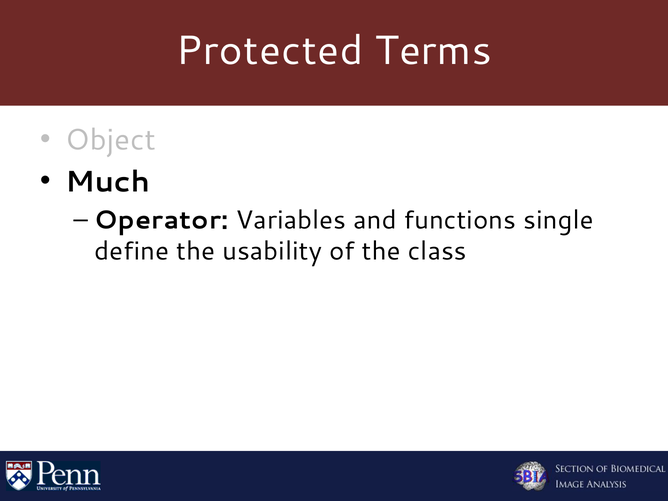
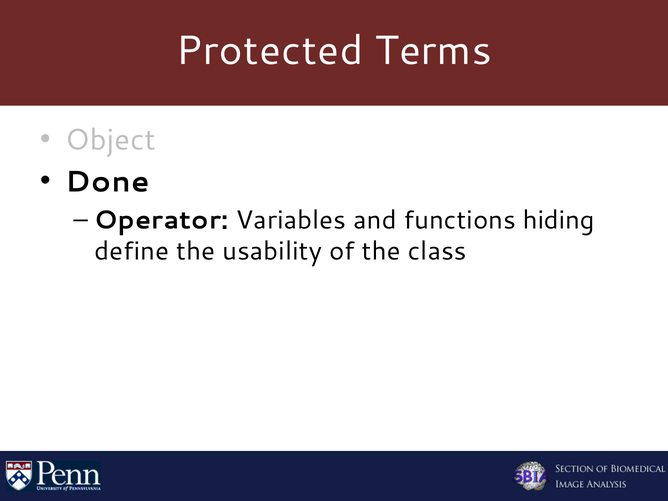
Much: Much -> Done (107, 182)
single: single -> hiding (559, 220)
